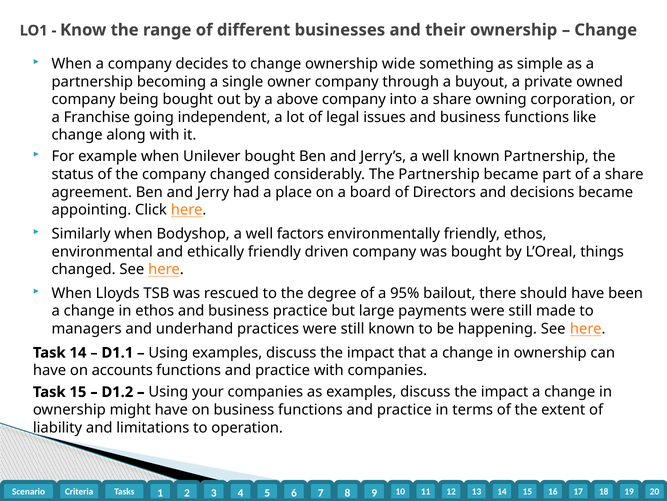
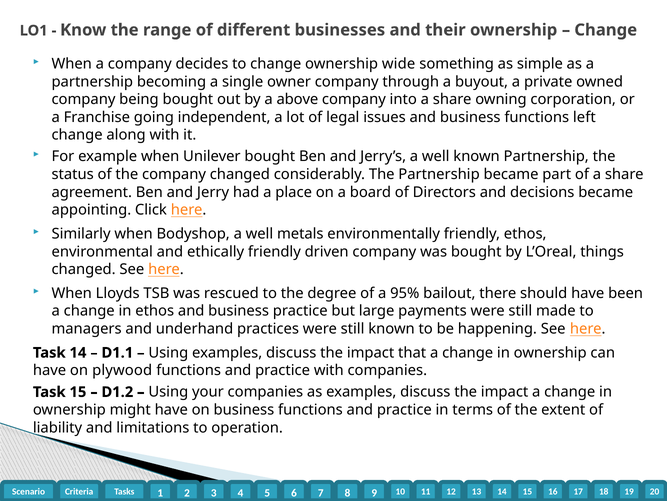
like: like -> left (584, 117)
factors: factors -> metals (300, 233)
accounts: accounts -> plywood (122, 370)
